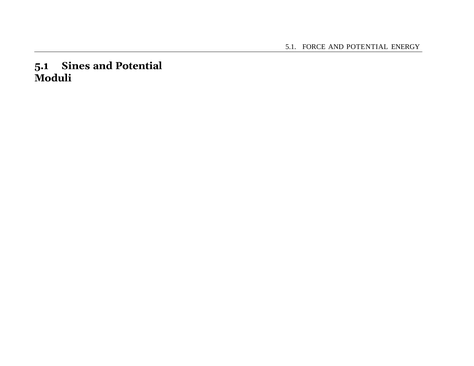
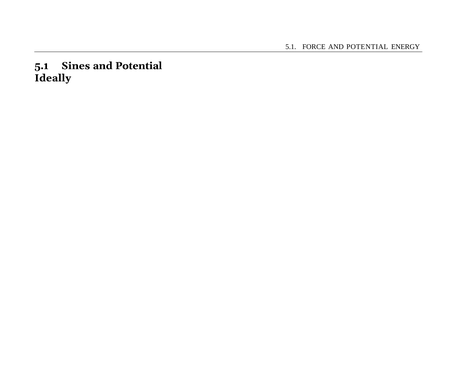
Moduli: Moduli -> Ideally (53, 78)
